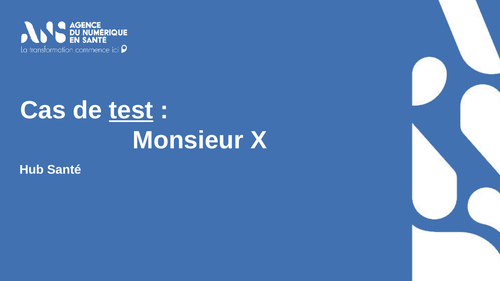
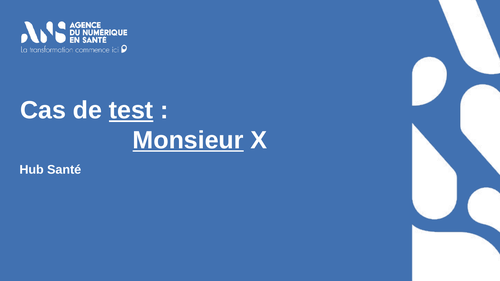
Monsieur underline: none -> present (188, 140)
